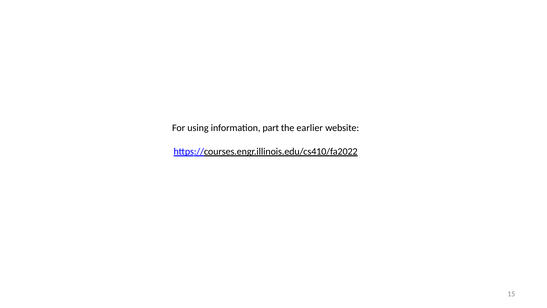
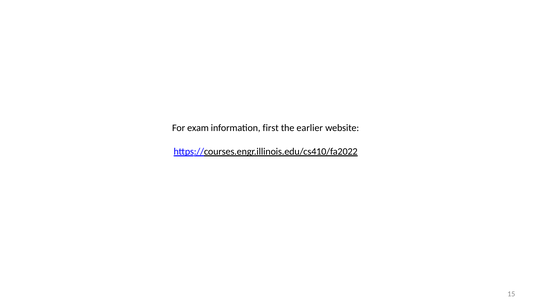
using: using -> exam (198, 128)
part: part -> first (271, 128)
